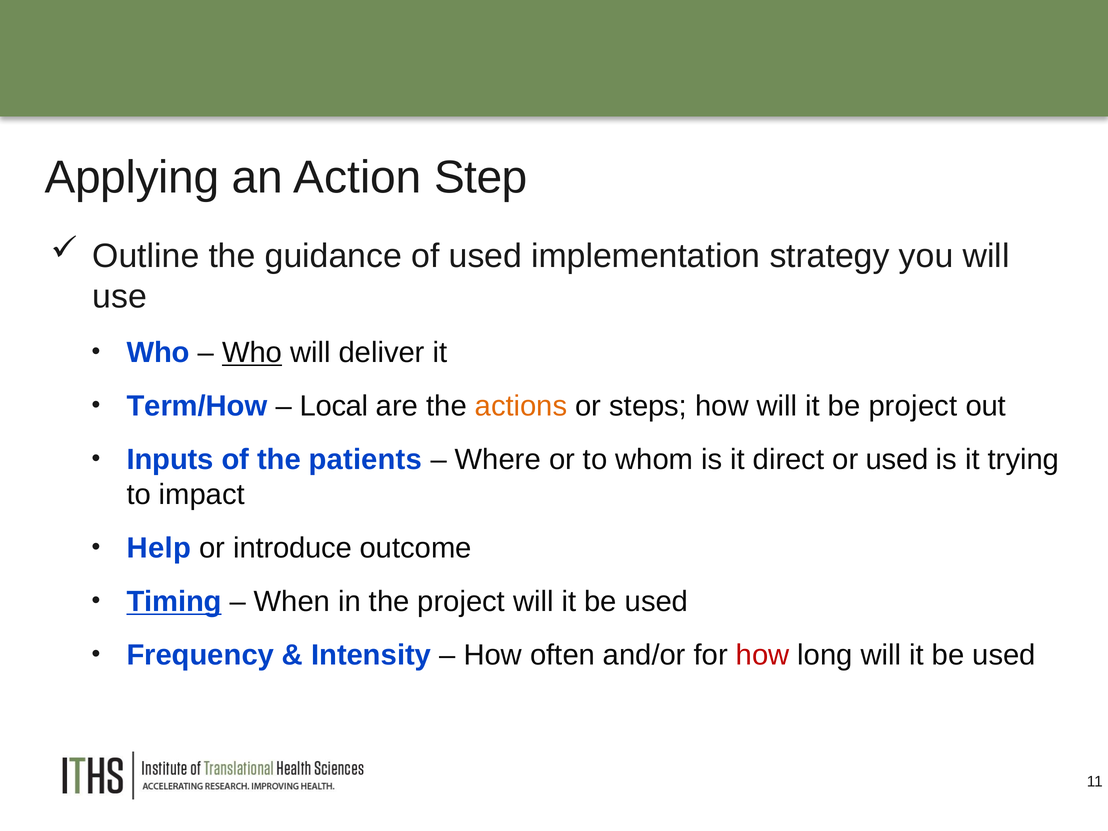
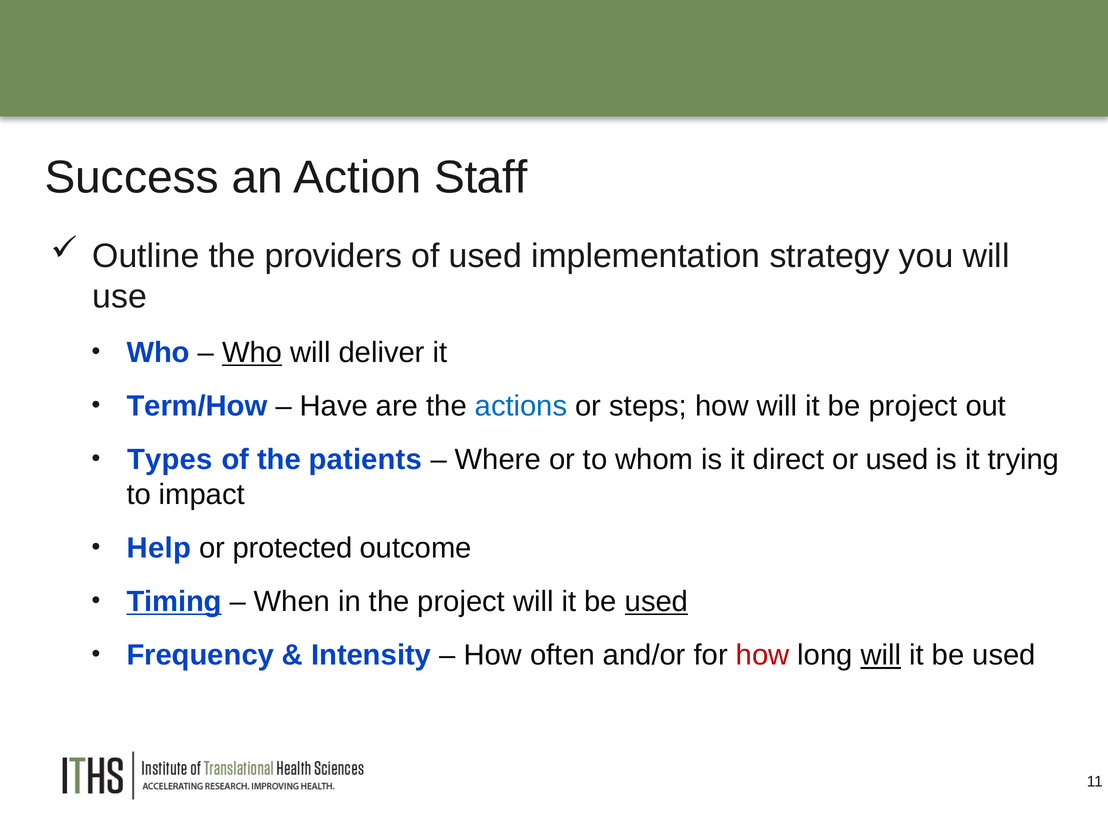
Applying: Applying -> Success (132, 178)
Step: Step -> Staff (481, 178)
guidance: guidance -> providers (333, 256)
Local: Local -> Have (334, 406)
actions colour: orange -> blue (521, 406)
Inputs: Inputs -> Types (170, 460)
introduce: introduce -> protected (293, 548)
used underline: none -> present (656, 602)
will underline: none -> present (881, 655)
